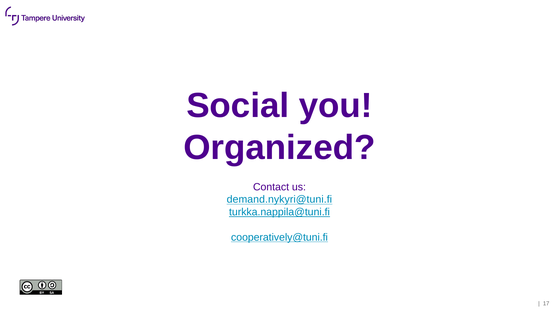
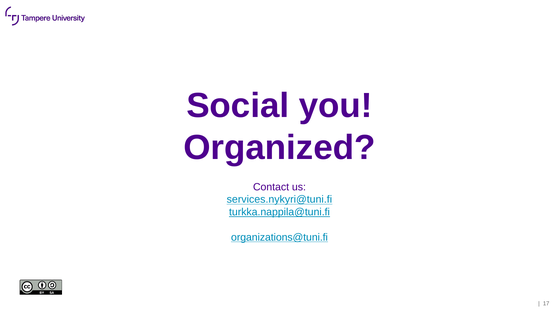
demand.nykyri@tuni.fi: demand.nykyri@tuni.fi -> services.nykyri@tuni.fi (279, 200)
cooperatively@tuni.fi: cooperatively@tuni.fi -> organizations@tuni.fi (279, 238)
